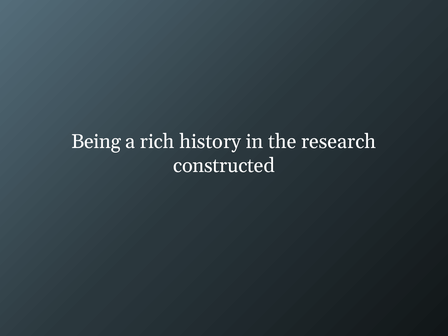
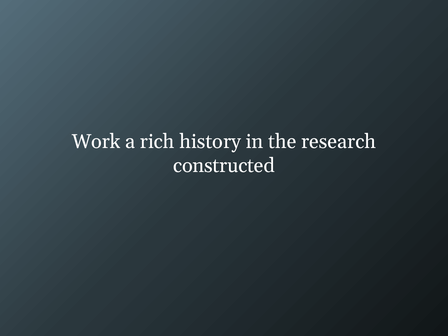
Being: Being -> Work (96, 142)
